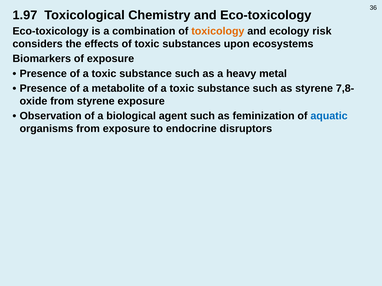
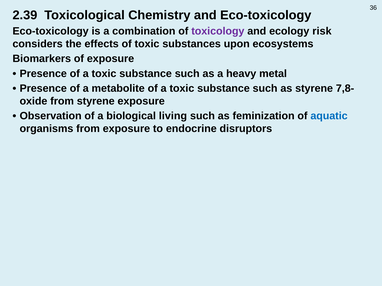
1.97: 1.97 -> 2.39 (25, 15)
toxicology colour: orange -> purple (218, 31)
agent: agent -> living (173, 116)
